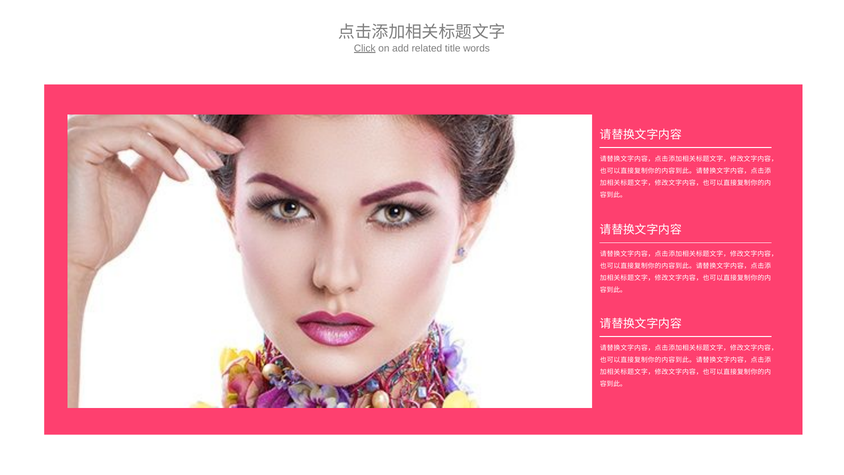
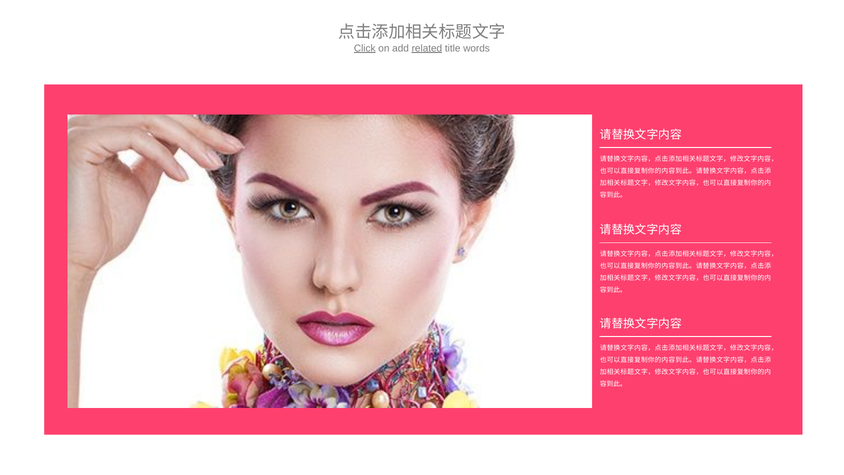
related underline: none -> present (427, 48)
